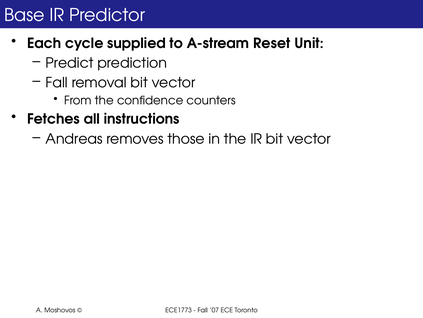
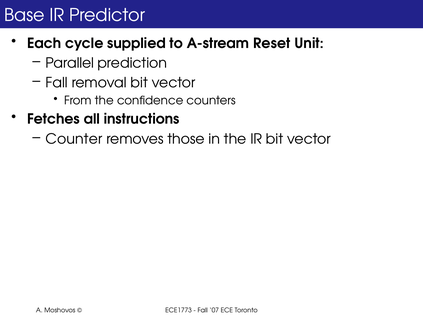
Predict: Predict -> Parallel (70, 63)
Andreas: Andreas -> Counter (74, 139)
